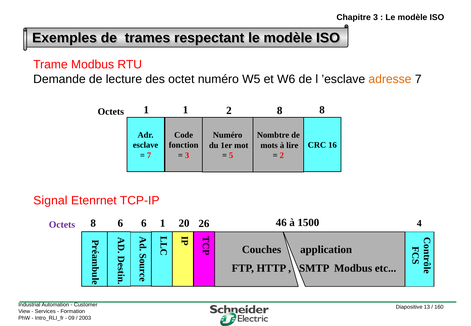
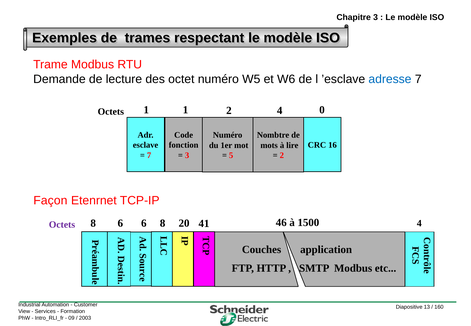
adresse colour: orange -> blue (390, 79)
2 8: 8 -> 4 (280, 111)
1 8: 8 -> 0 (322, 110)
Signal: Signal -> Façon (50, 201)
26: 26 -> 41 (204, 224)
6 1: 1 -> 8 (163, 223)
